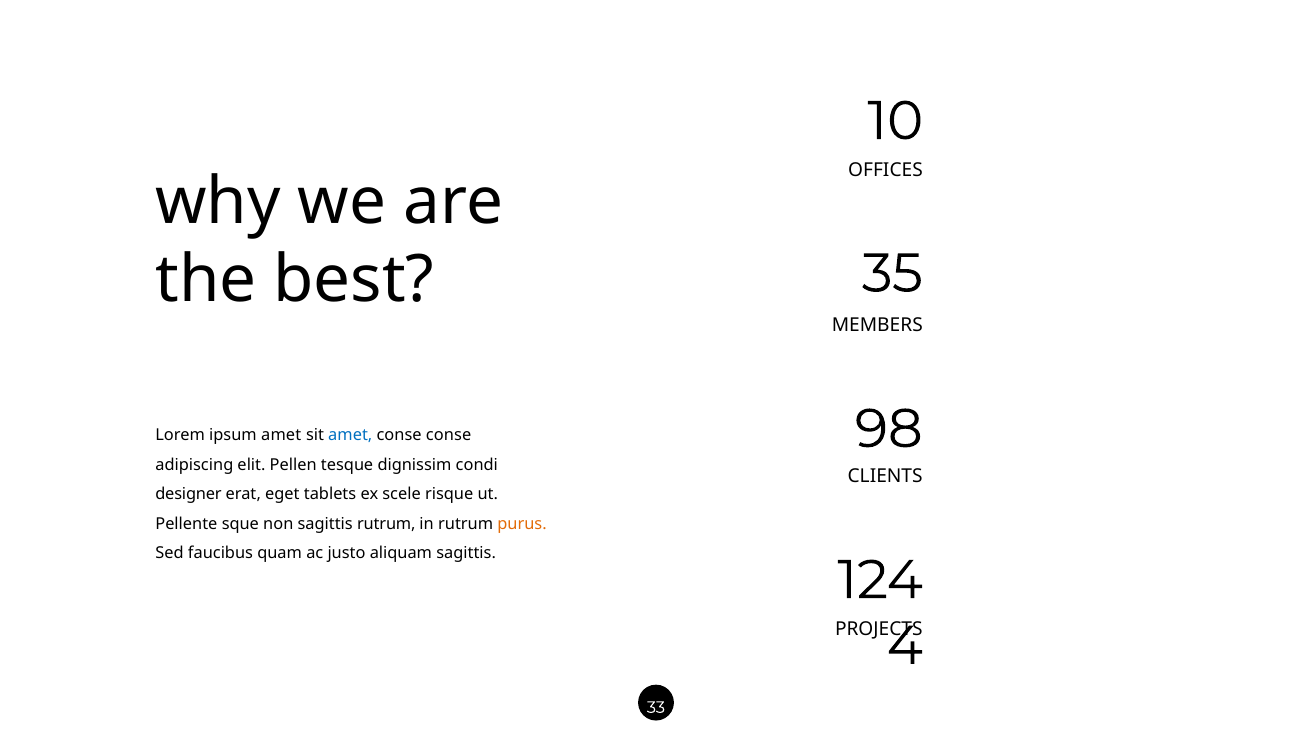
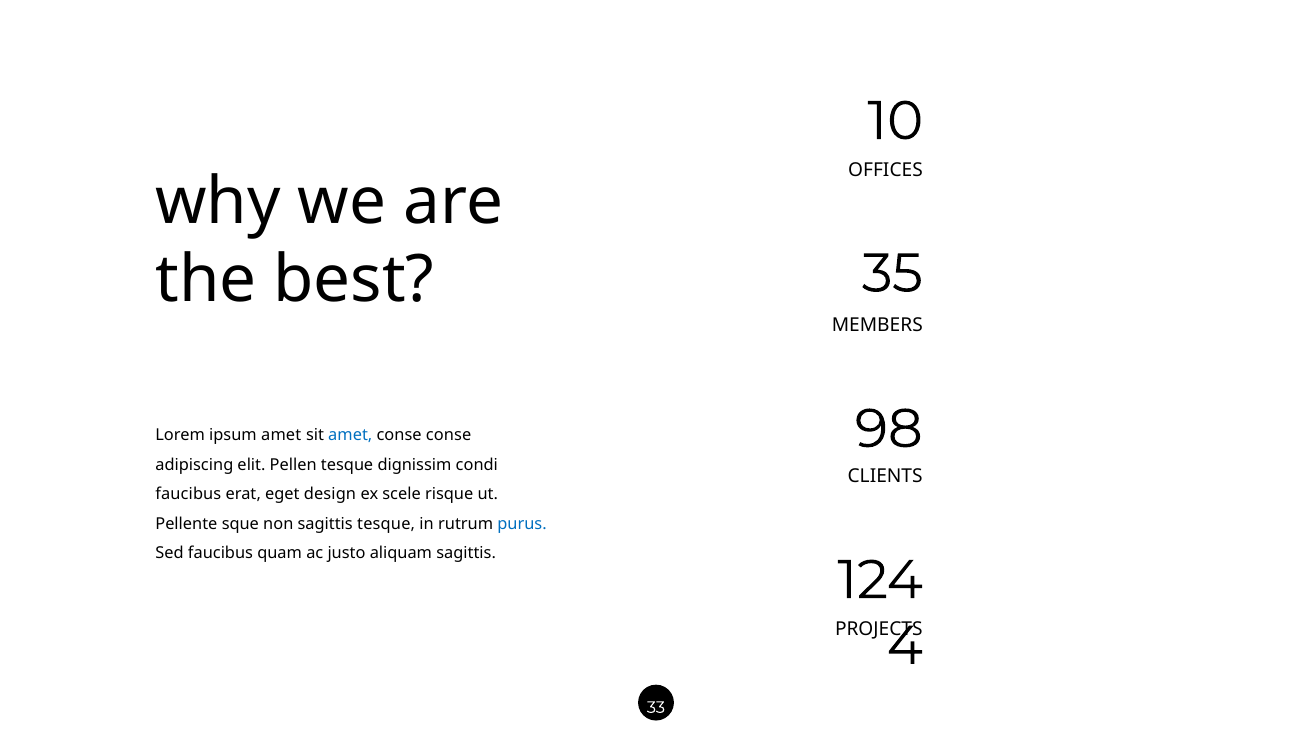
designer: designer -> faucibus (188, 494)
tablets: tablets -> design (330, 494)
sagittis rutrum: rutrum -> tesque (386, 524)
purus colour: orange -> blue (522, 524)
